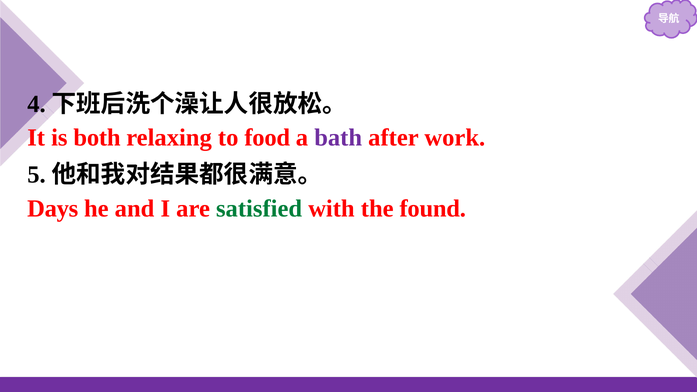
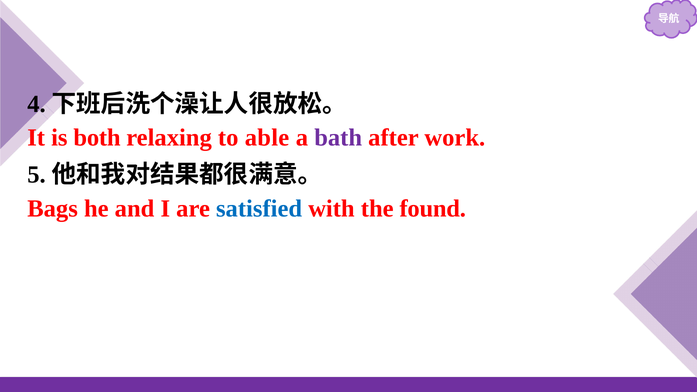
food: food -> able (267, 138)
Days: Days -> Bags (53, 209)
satisfied colour: green -> blue (259, 209)
